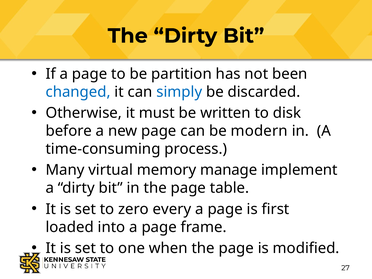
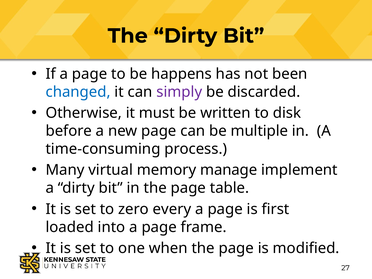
partition: partition -> happens (181, 74)
simply colour: blue -> purple (179, 92)
modern: modern -> multiple (259, 131)
